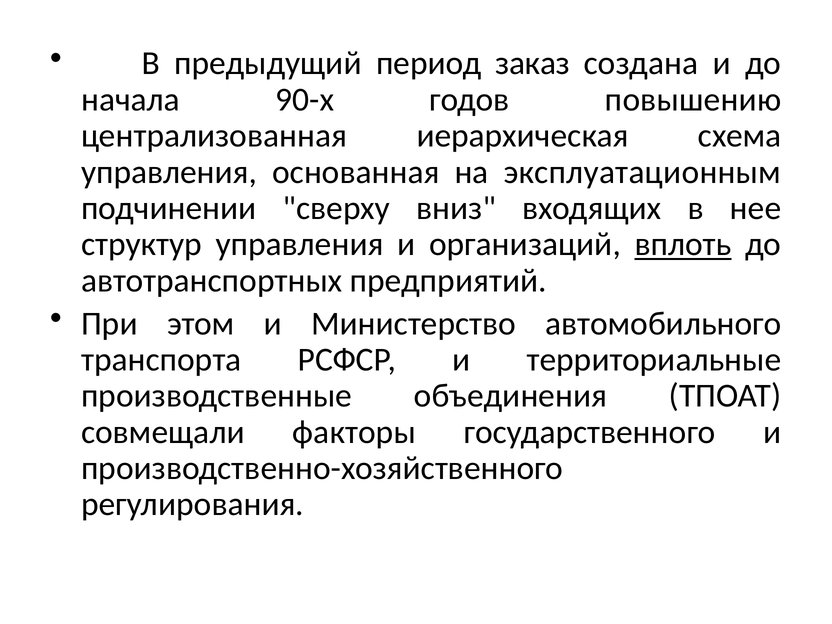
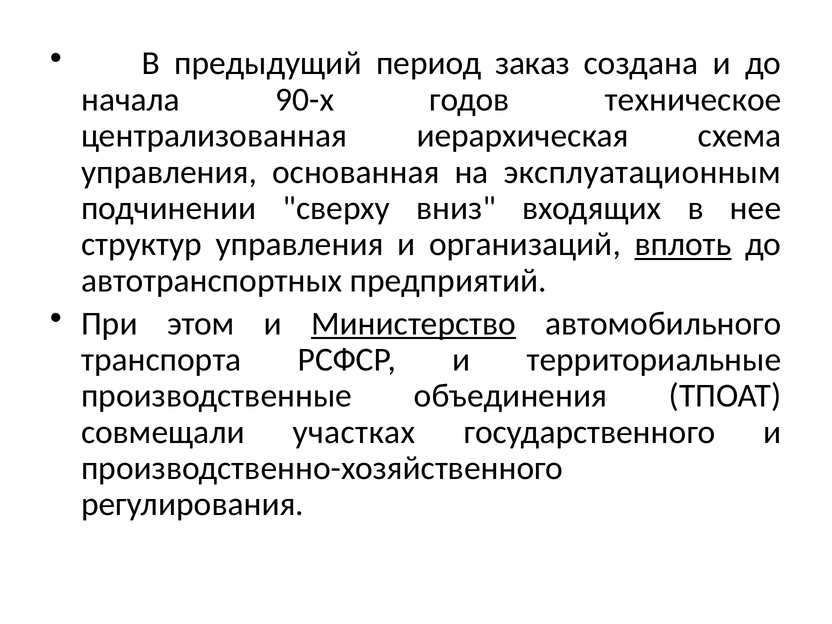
повышению: повышению -> техническое (693, 100)
Министерство underline: none -> present (414, 323)
факторы: факторы -> участках (354, 432)
